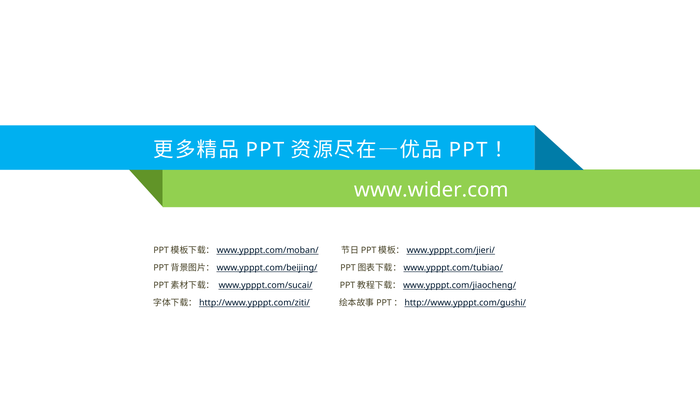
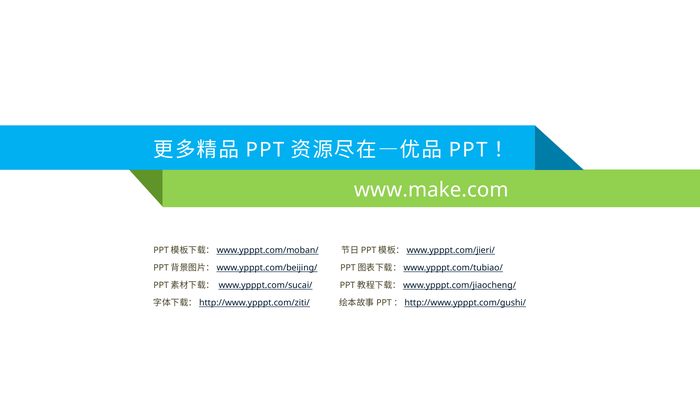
www.wider.com: www.wider.com -> www.make.com (431, 190)
